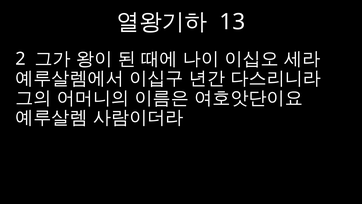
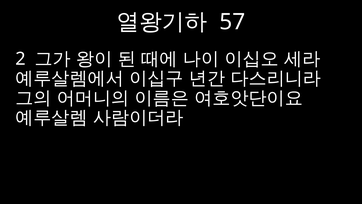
13: 13 -> 57 (232, 22)
